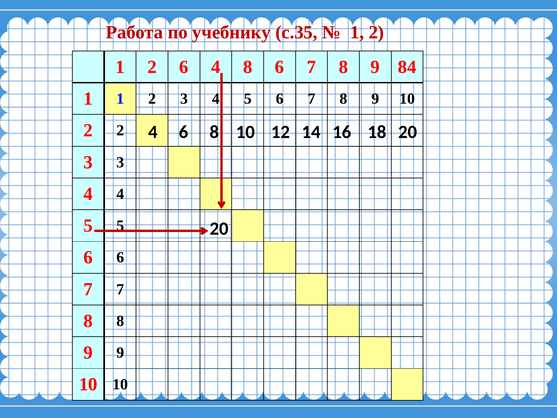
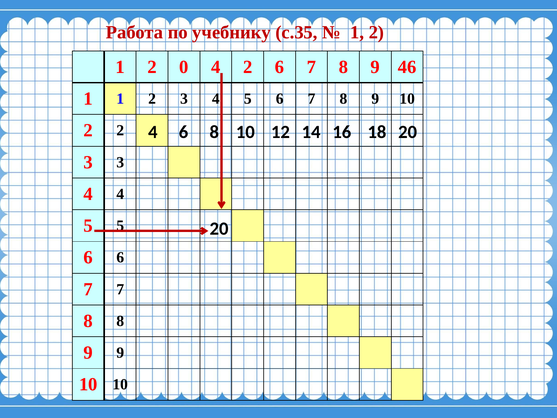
2 6: 6 -> 0 (184, 67)
4 8: 8 -> 2 (248, 67)
84: 84 -> 46 (407, 67)
